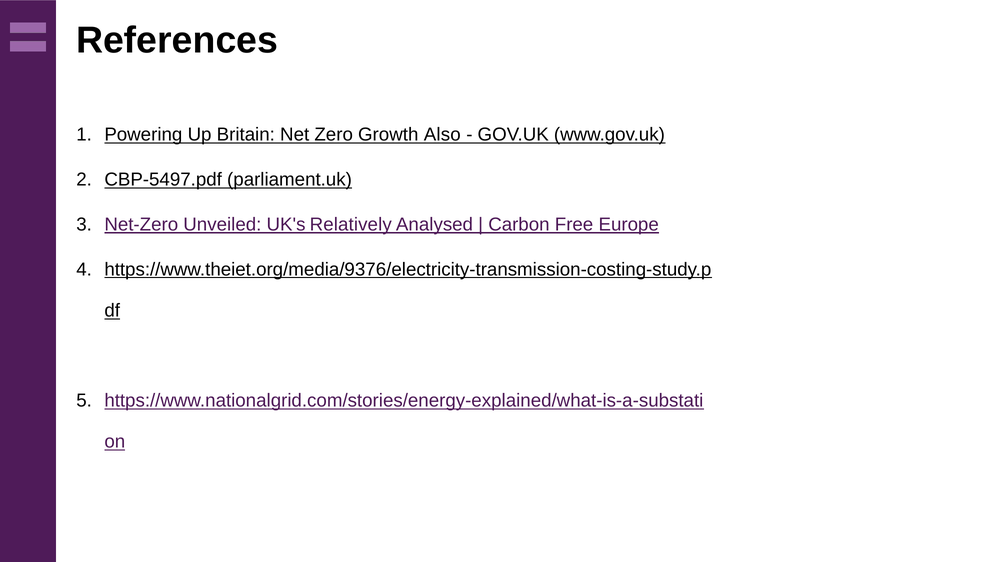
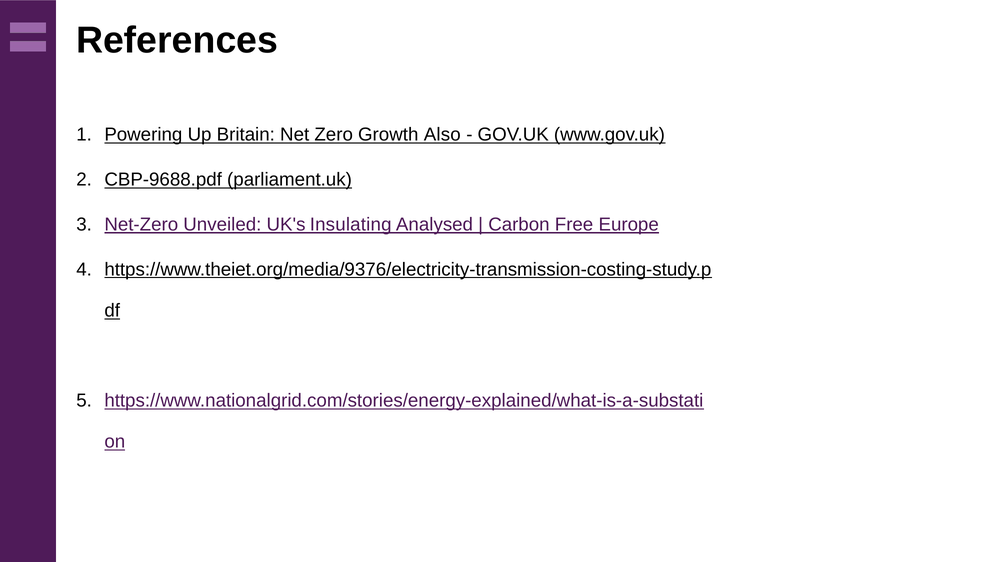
CBP-5497.pdf: CBP-5497.pdf -> CBP-9688.pdf (163, 179)
Relatively: Relatively -> Insulating (351, 224)
